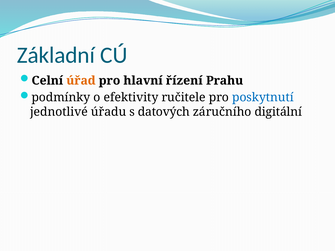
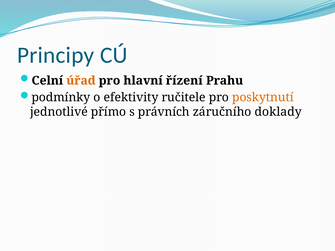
Základní: Základní -> Principy (56, 55)
poskytnutí colour: blue -> orange (263, 98)
úřadu: úřadu -> přímo (109, 112)
datových: datových -> právních (164, 112)
digitální: digitální -> doklady (278, 112)
